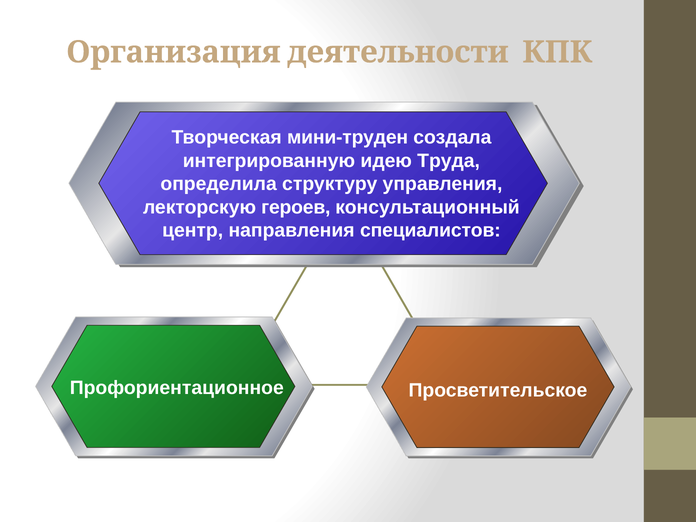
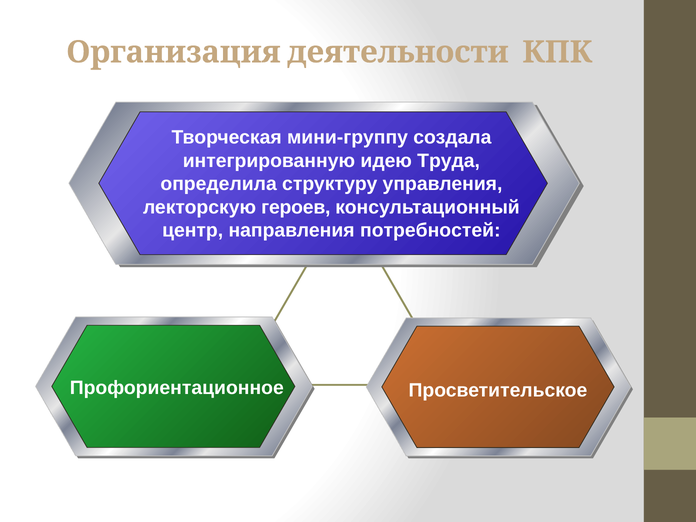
мини-труден: мини-труден -> мини-группу (348, 138)
специалистов: специалистов -> потребностей (430, 230)
